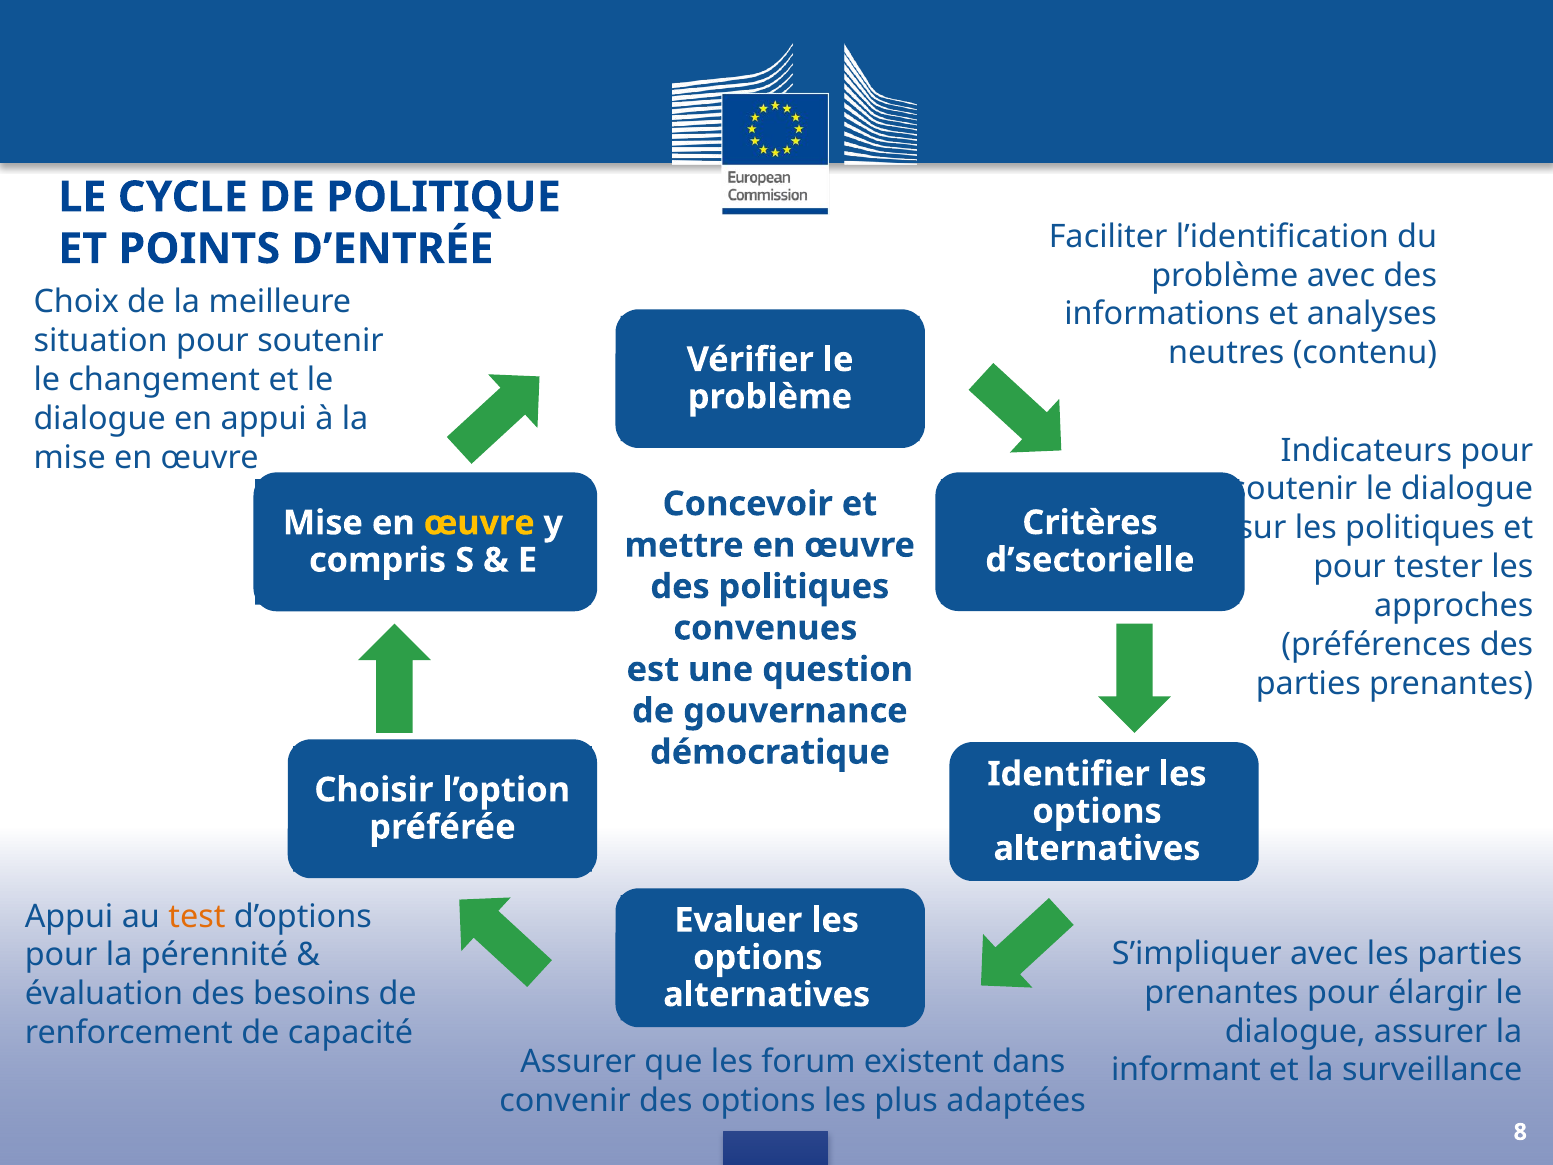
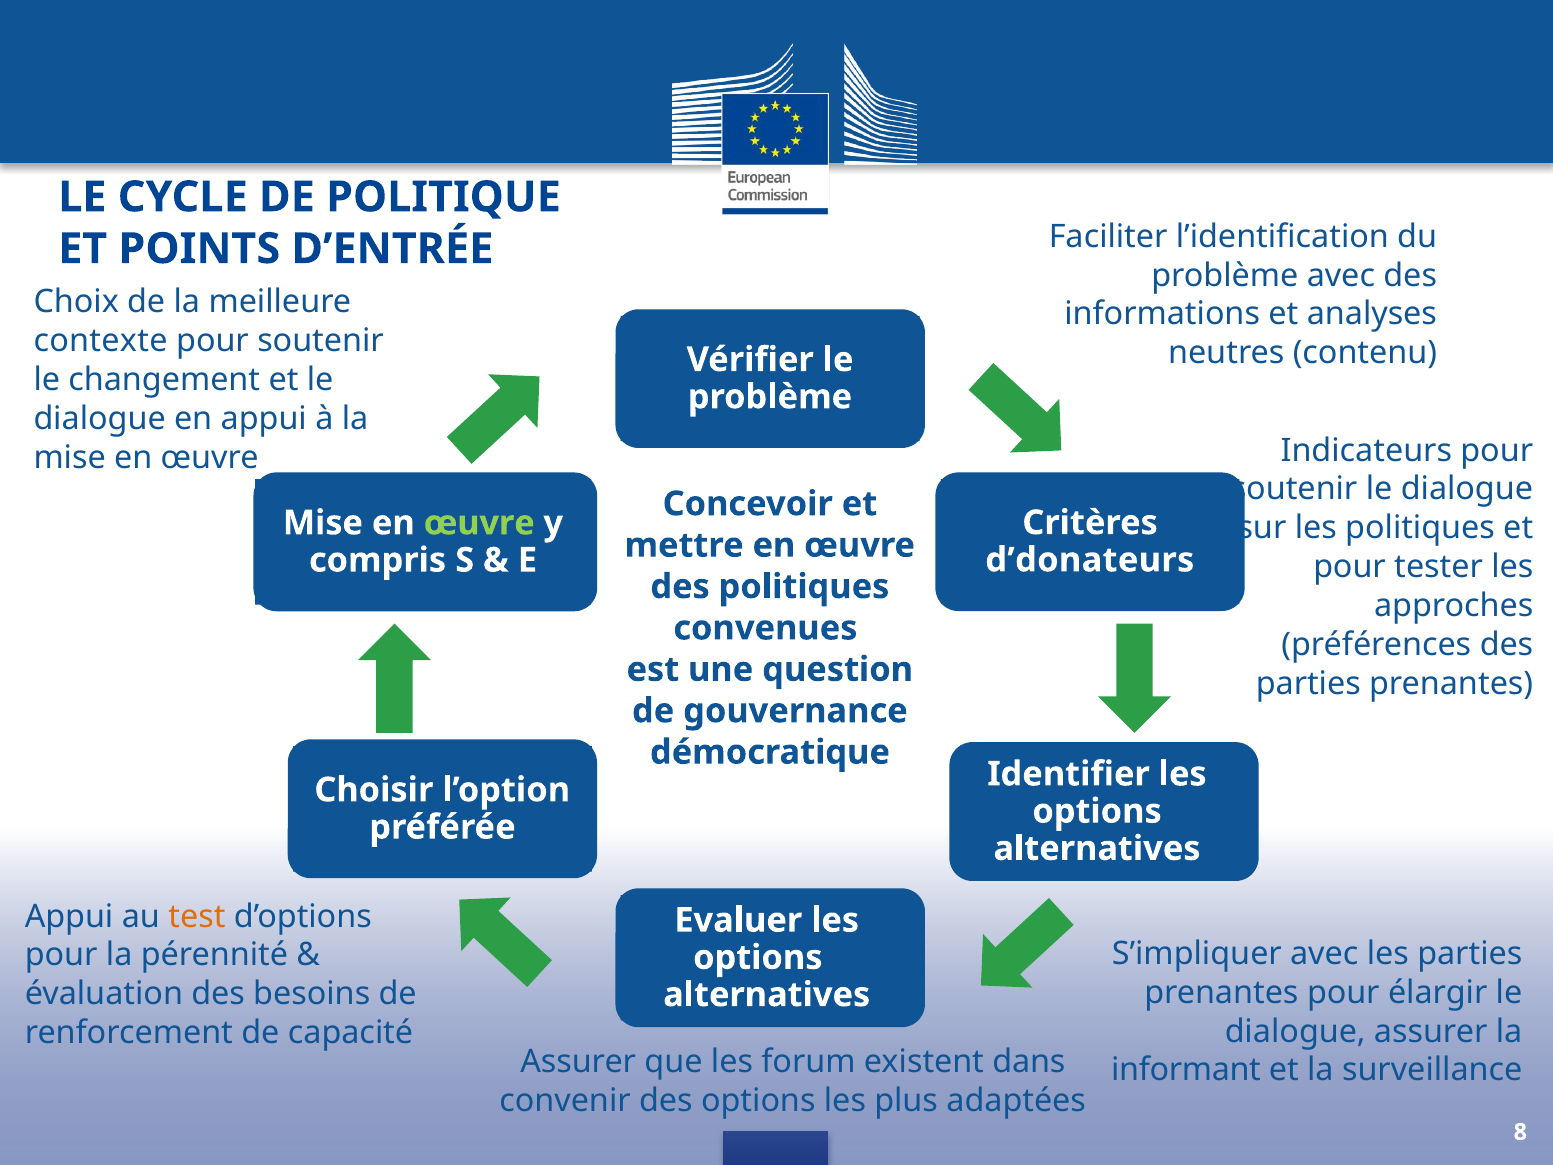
situation: situation -> contexte (101, 341)
œuvre colour: yellow -> light green (479, 523)
d’sectorielle: d’sectorielle -> d’donateurs (1090, 560)
